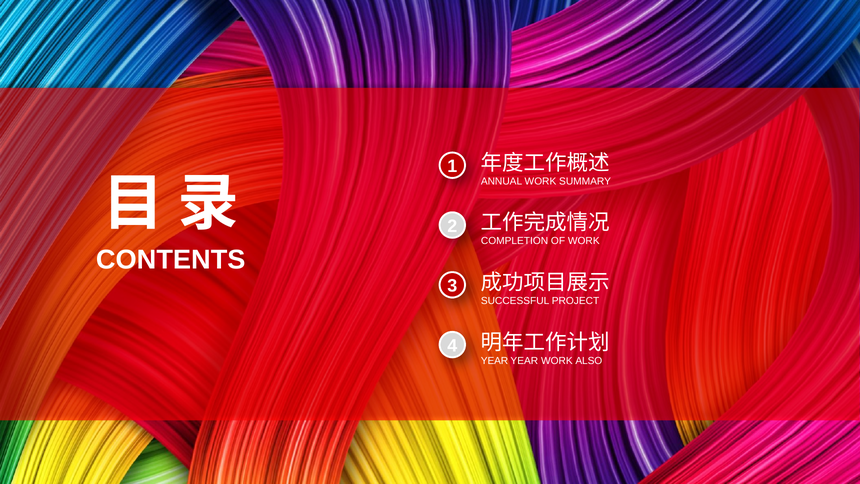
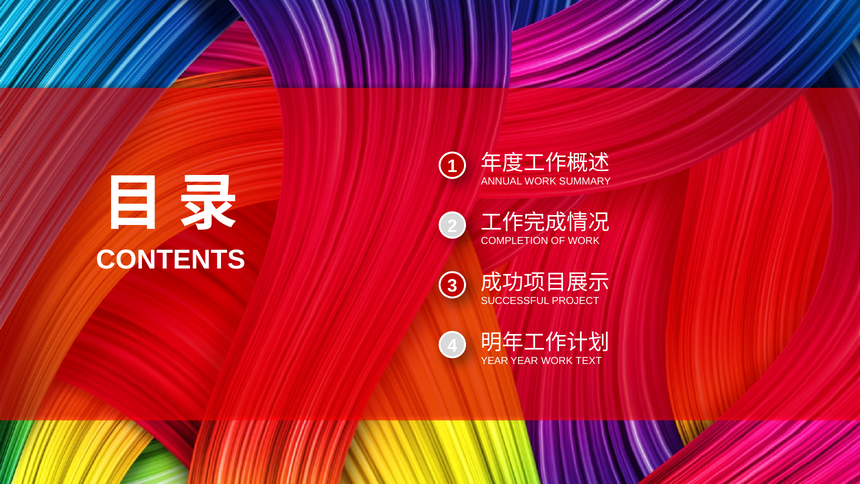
ALSO: ALSO -> TEXT (589, 360)
